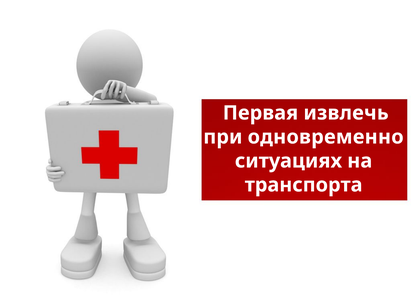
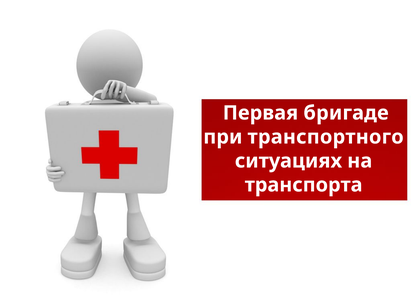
извлечь: извлечь -> бригаде (346, 113)
одновременно: одновременно -> транспортного (326, 137)
